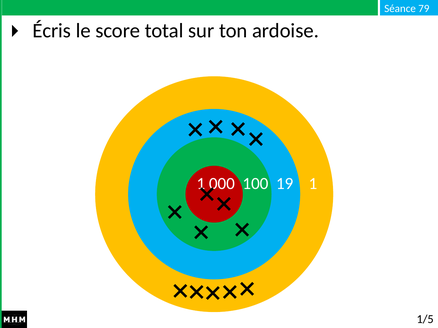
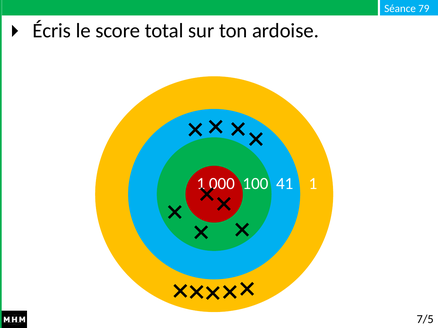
19: 19 -> 41 (285, 184)
1/5: 1/5 -> 7/5 (425, 320)
